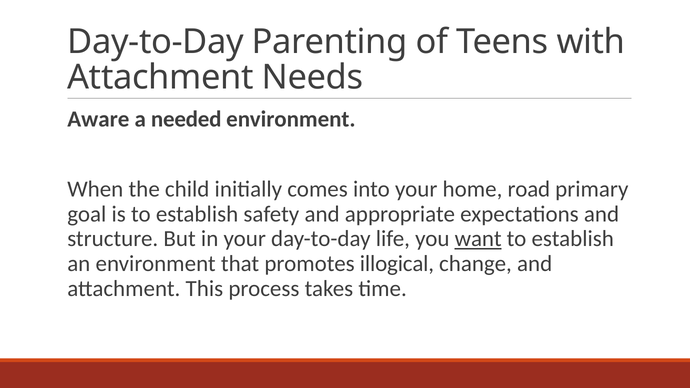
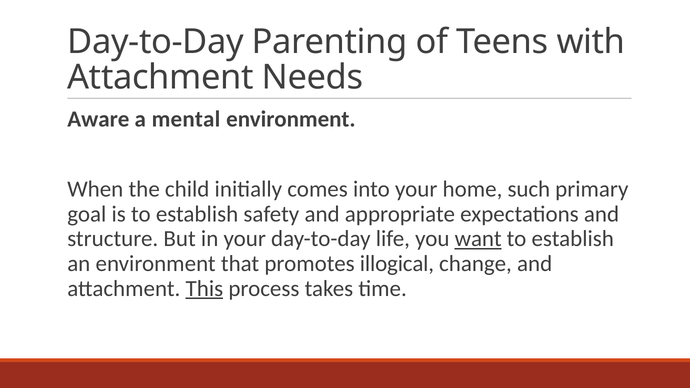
needed: needed -> mental (186, 119)
road: road -> such (529, 189)
This underline: none -> present (204, 289)
